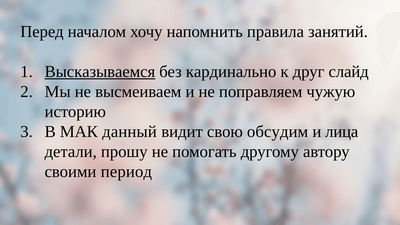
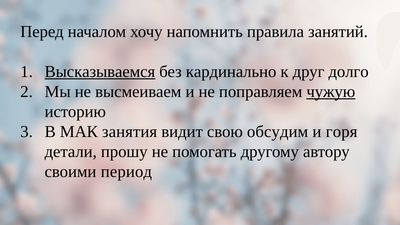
слайд: слайд -> долго (349, 72)
чужую underline: none -> present (331, 92)
данный: данный -> занятия (130, 132)
лица: лица -> горя (342, 132)
